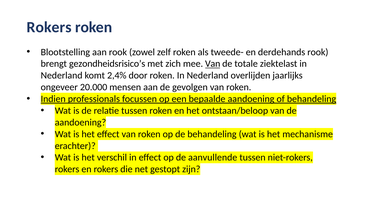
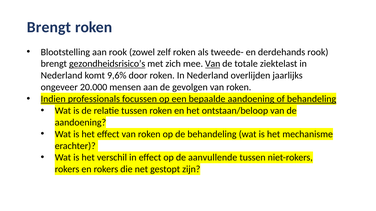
Rokers: Rokers -> Brengt (49, 27)
gezondheidsrisico’s underline: none -> present (107, 64)
2,4%: 2,4% -> 9,6% (117, 76)
